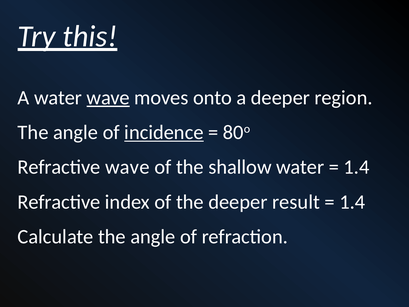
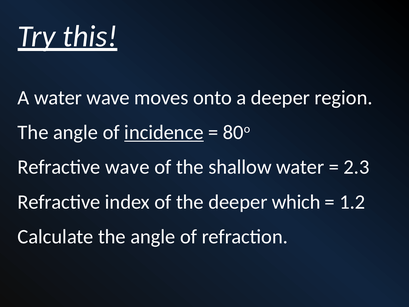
wave underline: present -> none (108, 98)
1.4: 1.4 -> 2.3 (356, 167)
result: result -> which (296, 202)
1.4: 1.4 -> 1.2 (352, 202)
